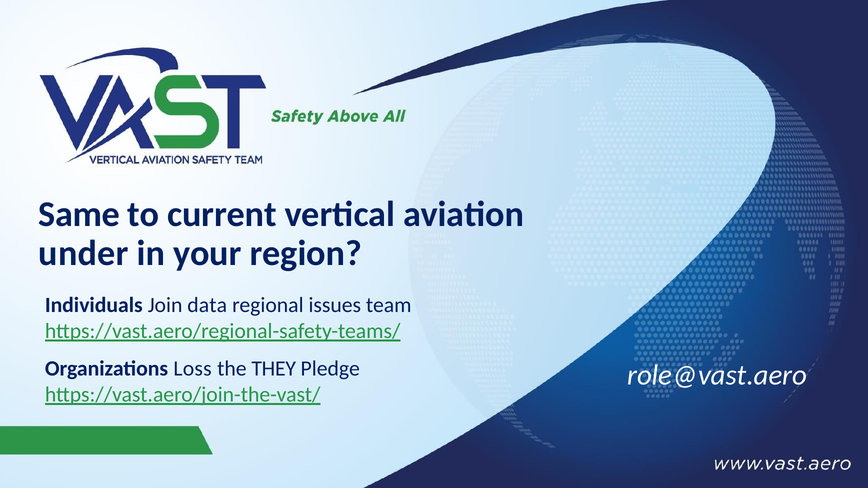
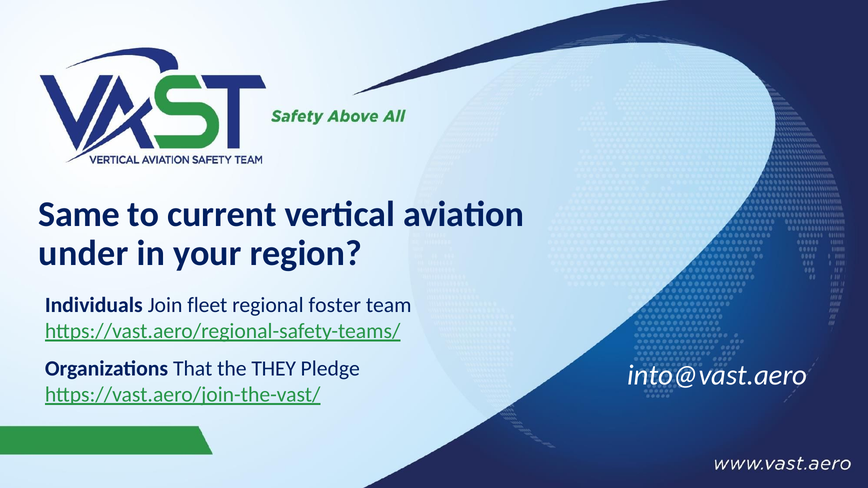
data: data -> fleet (207, 305)
issues: issues -> foster (335, 305)
Loss: Loss -> That (193, 369)
role@vast.aero: role@vast.aero -> into@vast.aero (717, 375)
